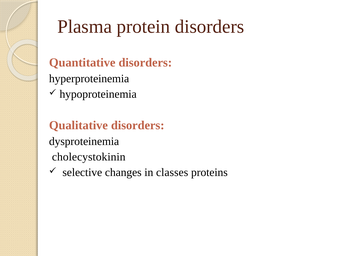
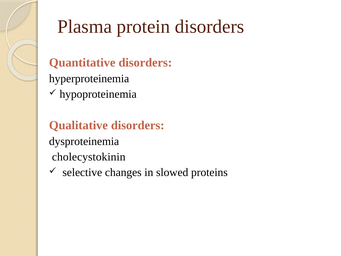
classes: classes -> slowed (172, 172)
